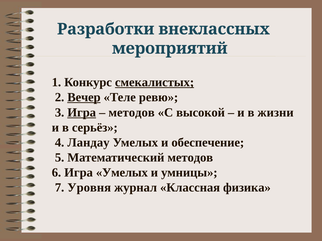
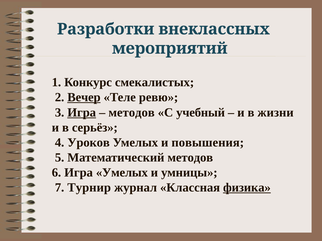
смекалистых underline: present -> none (155, 83)
высокой: высокой -> учебный (201, 113)
Ландау: Ландау -> Уроков (89, 143)
обеспечение: обеспечение -> повышения (208, 143)
Уровня: Уровня -> Турнир (89, 188)
физика underline: none -> present (247, 188)
